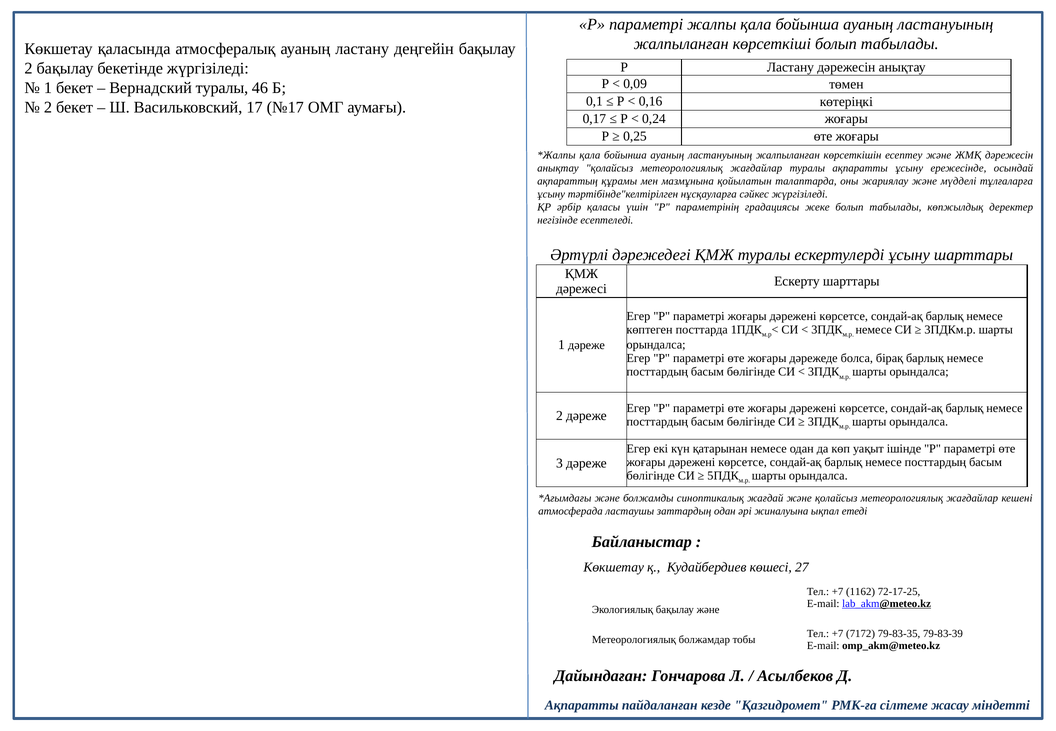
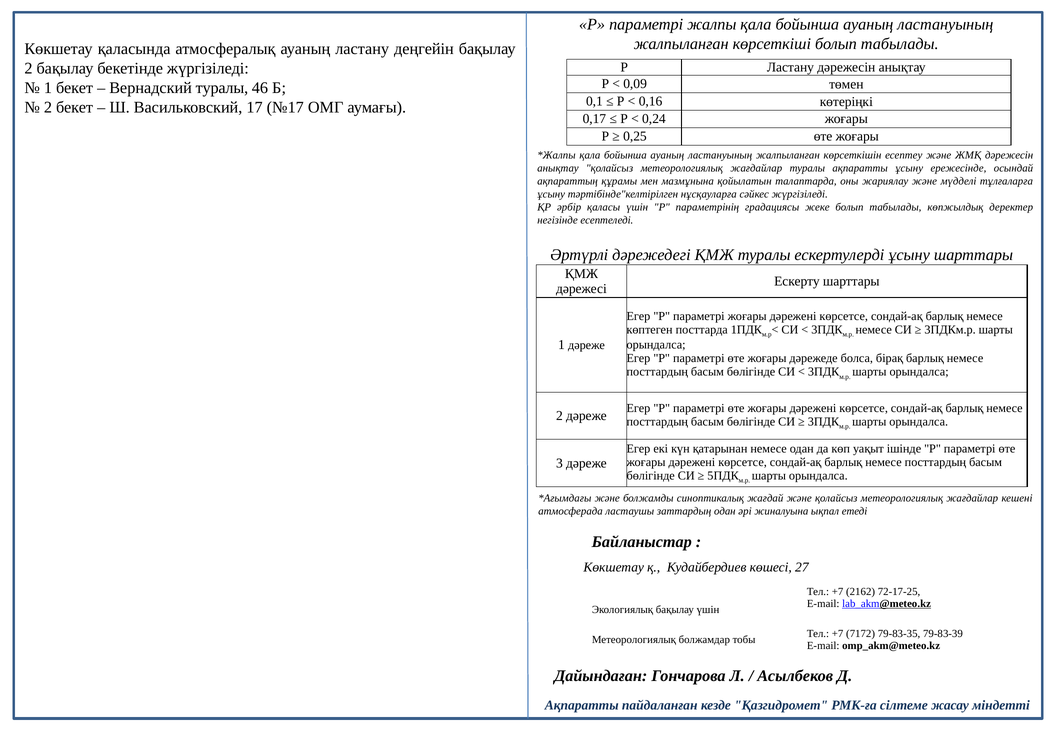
1162: 1162 -> 2162 (861, 591)
бақылау және: және -> үшін (708, 610)
